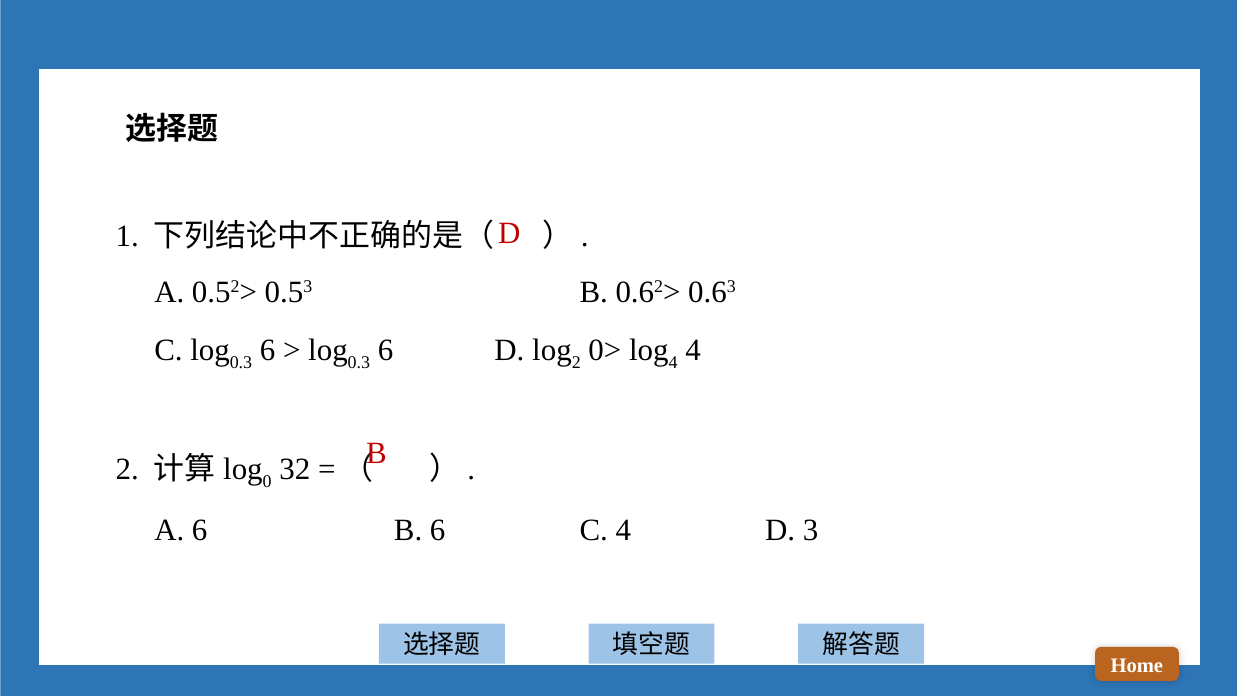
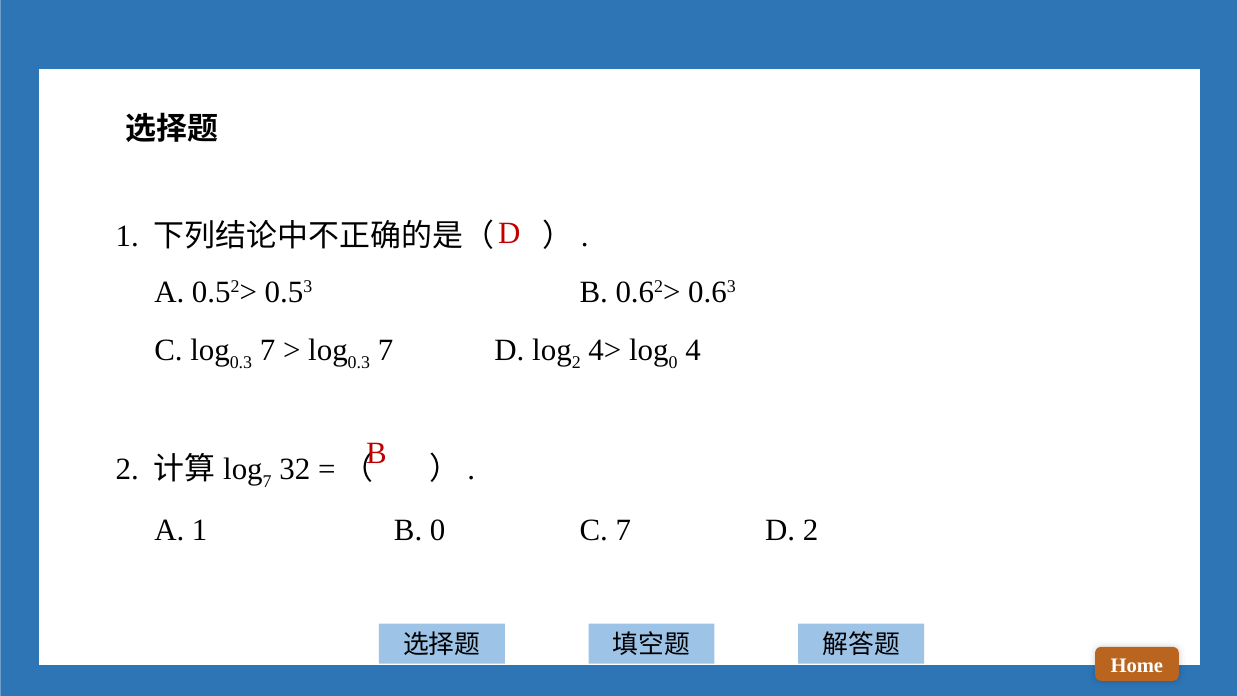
6: 6 -> 7 (268, 350)
6: 6 -> 7 (386, 350)
0>: 0> -> 4> (605, 350)
4: 4 -> 0 (673, 362)
0: 0 -> 7 (267, 481)
A 6: 6 -> 1 (200, 530)
B 6: 6 -> 0 (438, 530)
C 4: 4 -> 7 (623, 530)
D 3: 3 -> 2 (811, 530)
